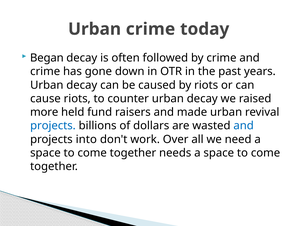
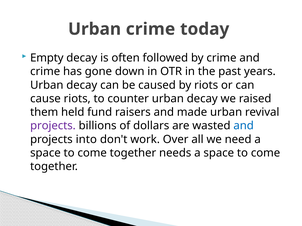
Began: Began -> Empty (47, 58)
more: more -> them (44, 112)
projects colour: blue -> purple (53, 126)
